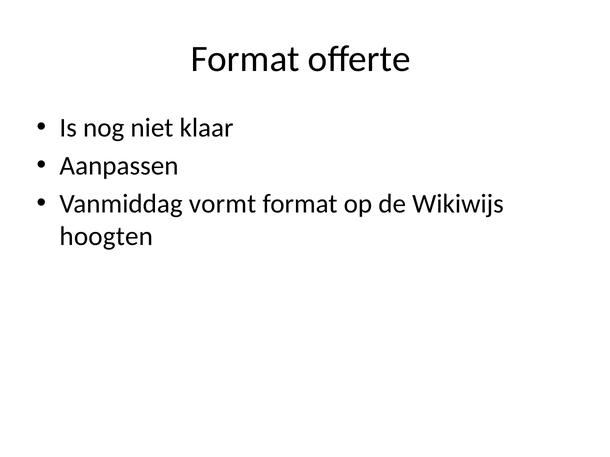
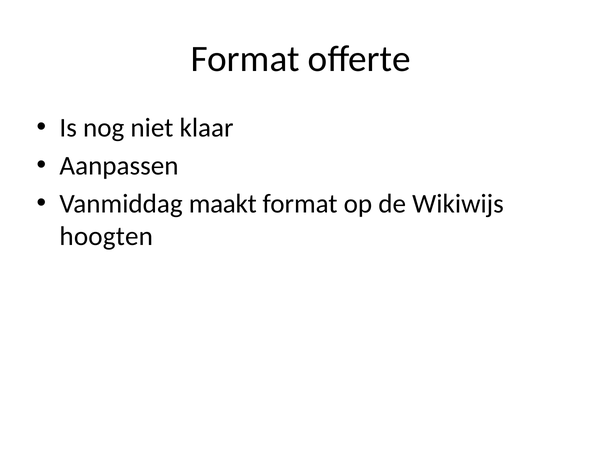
vormt: vormt -> maakt (223, 204)
